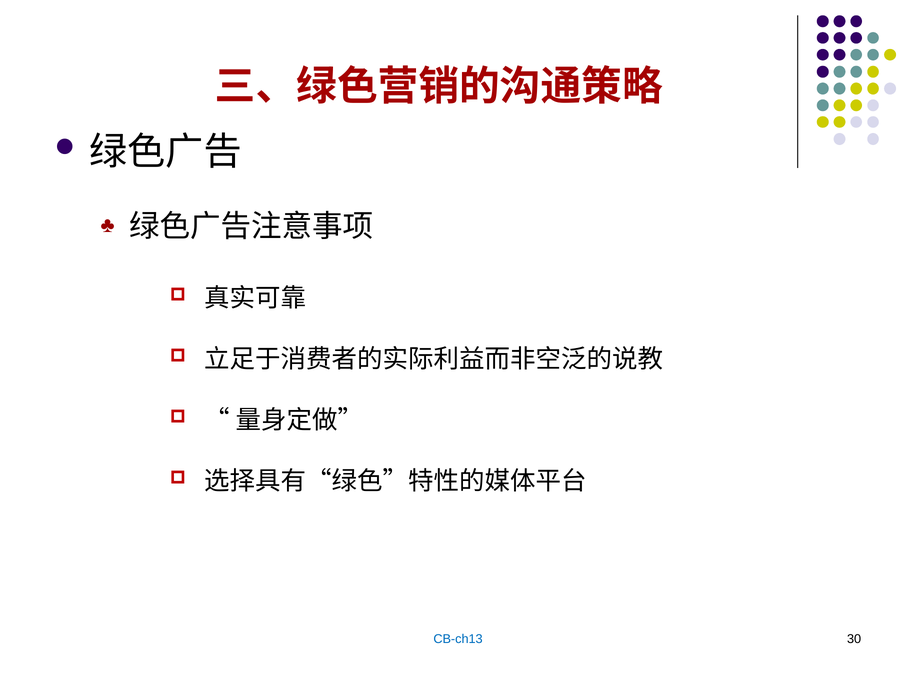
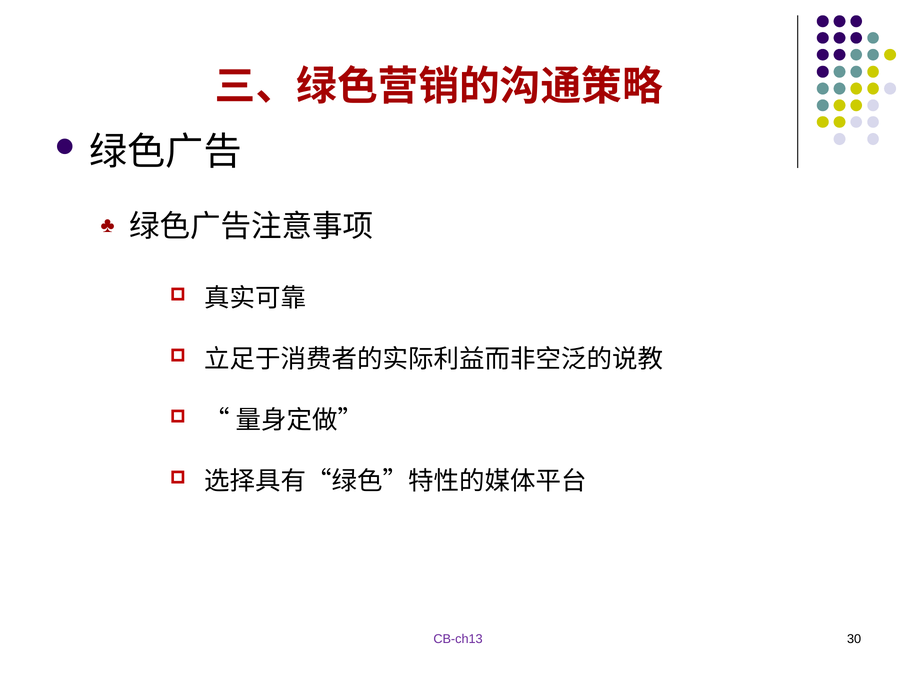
CB-ch13 colour: blue -> purple (458, 639)
